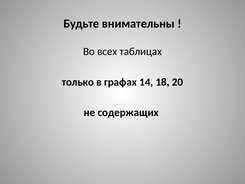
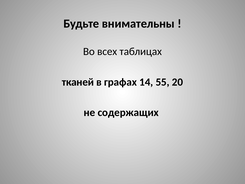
только: только -> тканей (78, 82)
18: 18 -> 55 (163, 82)
